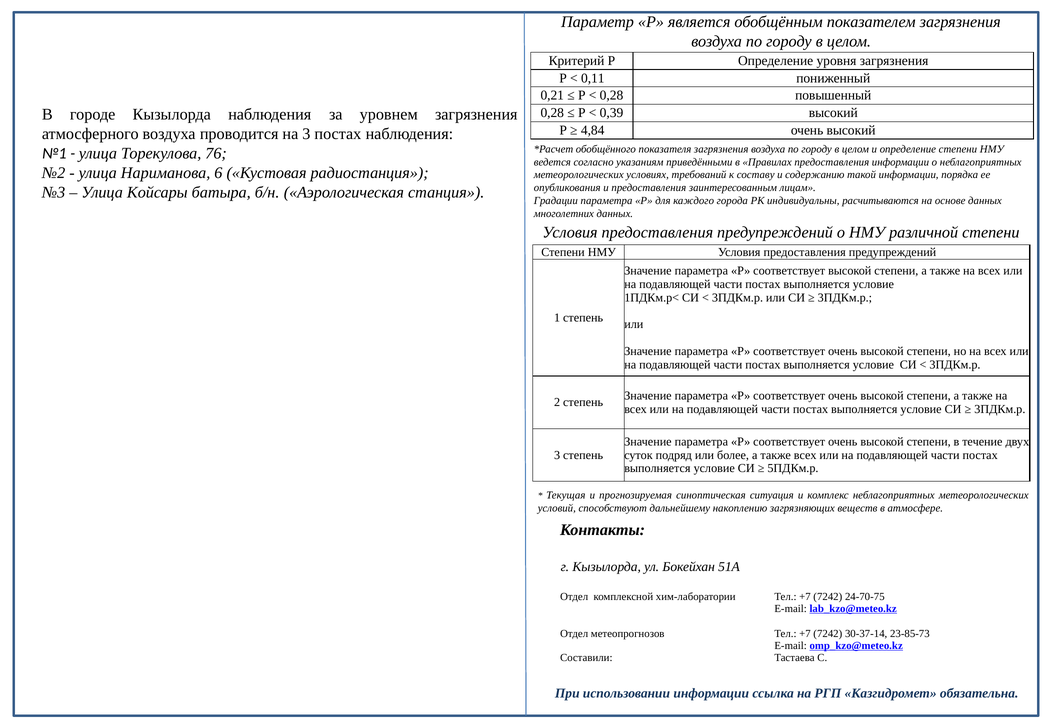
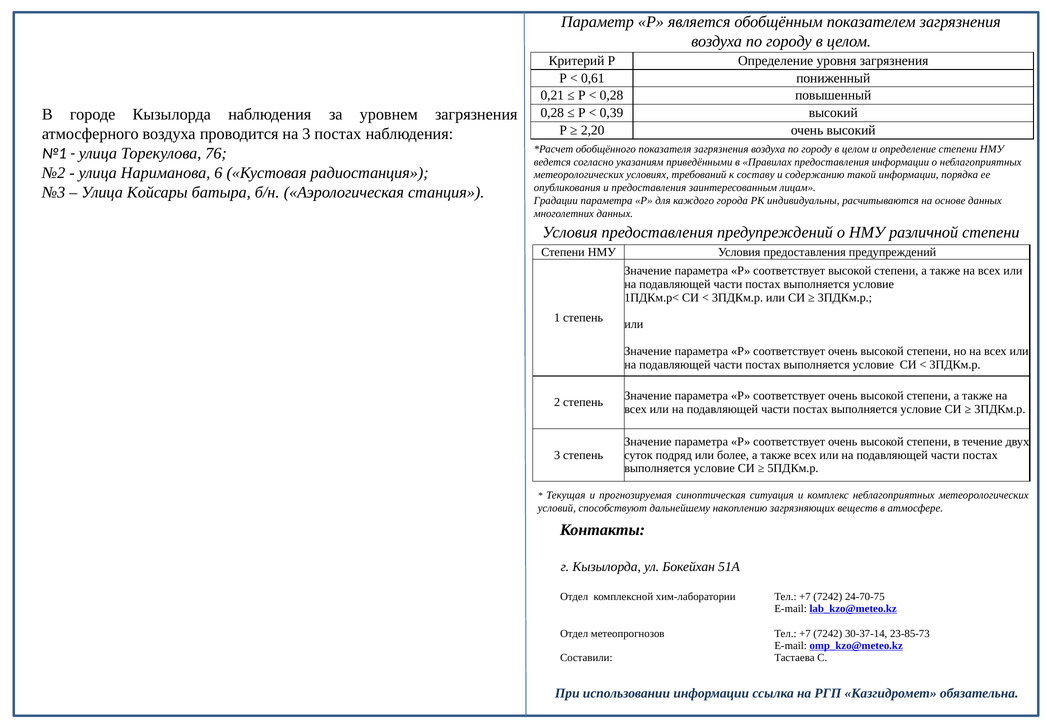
0,11: 0,11 -> 0,61 (593, 78)
4,84: 4,84 -> 2,20 (593, 130)
